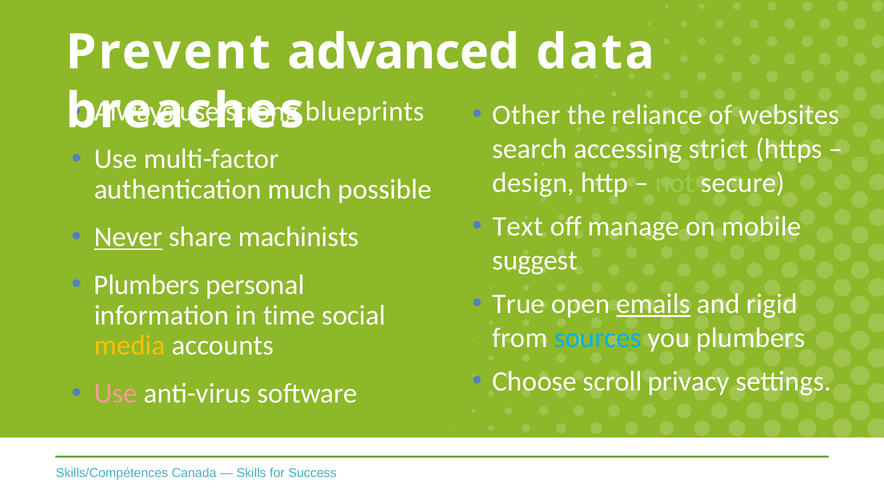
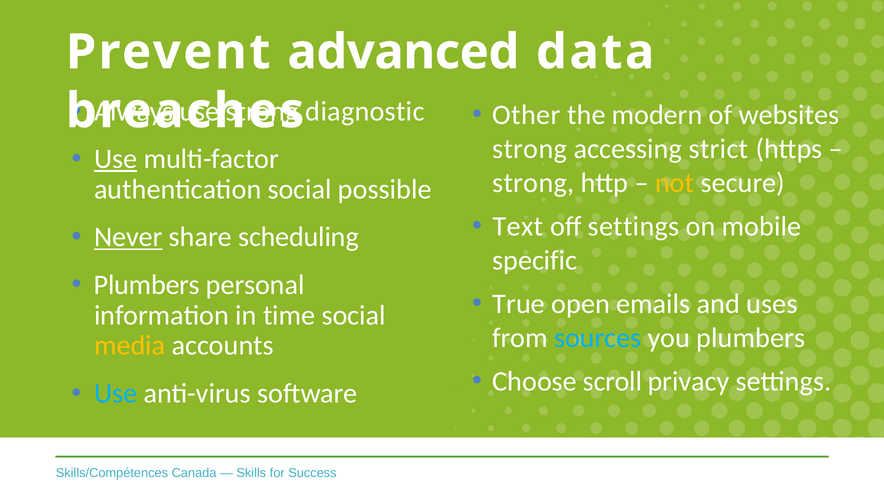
blueprints: blueprints -> diagnostic (365, 111)
reliance: reliance -> modern (657, 115)
search: search -> strong (530, 149)
Use underline: none -> present (116, 159)
design: design -> strong (533, 183)
not colour: light green -> yellow (675, 183)
authentication much: much -> social (300, 190)
off manage: manage -> settings (634, 227)
machinists: machinists -> scheduling (299, 237)
suggest: suggest -> specific (535, 260)
emails underline: present -> none (653, 304)
rigid: rigid -> uses (772, 304)
Use colour: pink -> light blue (116, 394)
